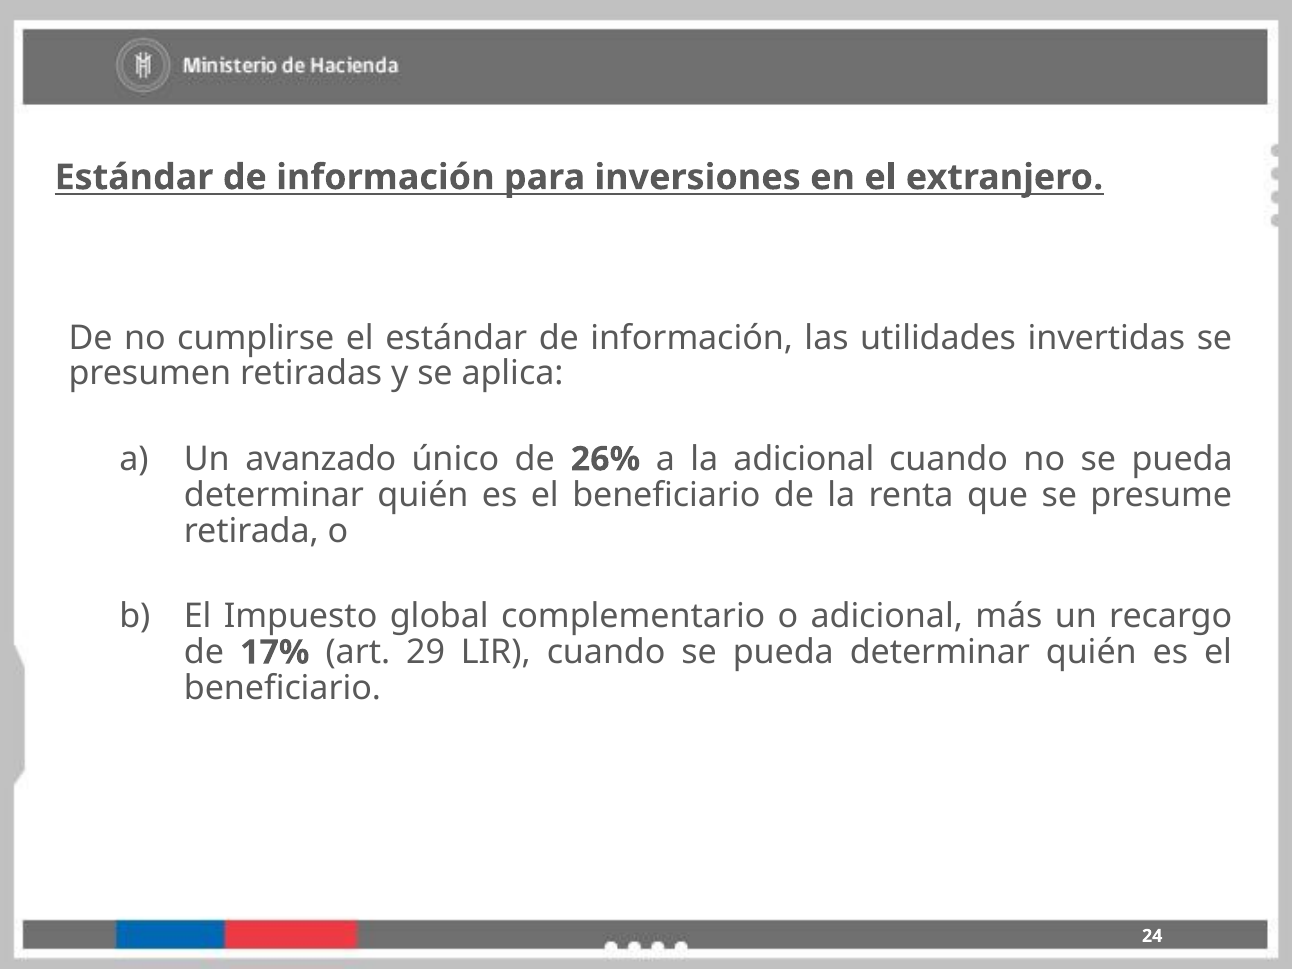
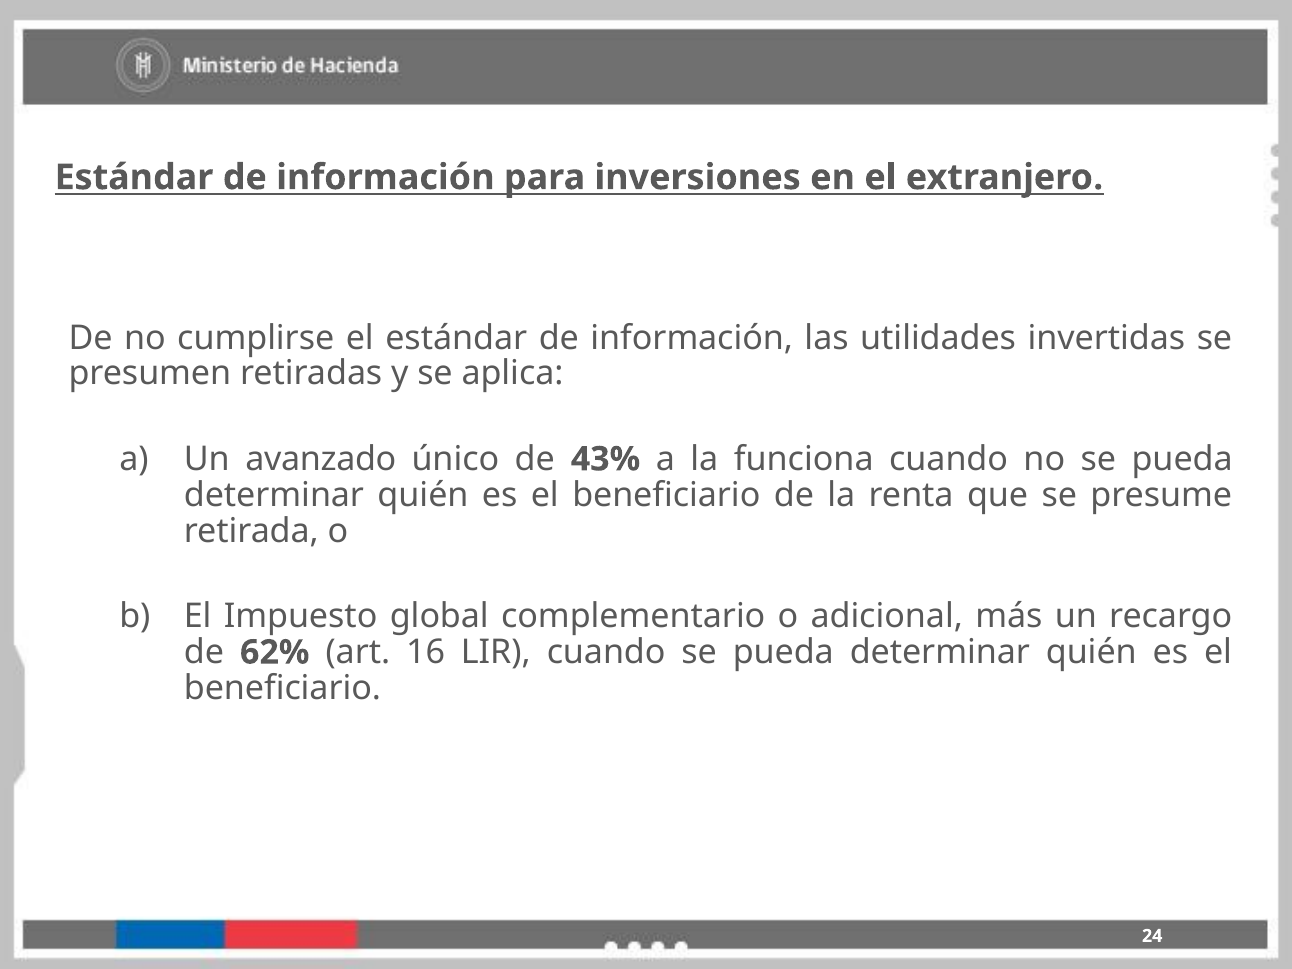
26%: 26% -> 43% (606, 459)
la adicional: adicional -> funciona (804, 459)
17%: 17% -> 62% (275, 652)
29: 29 -> 16 (426, 652)
